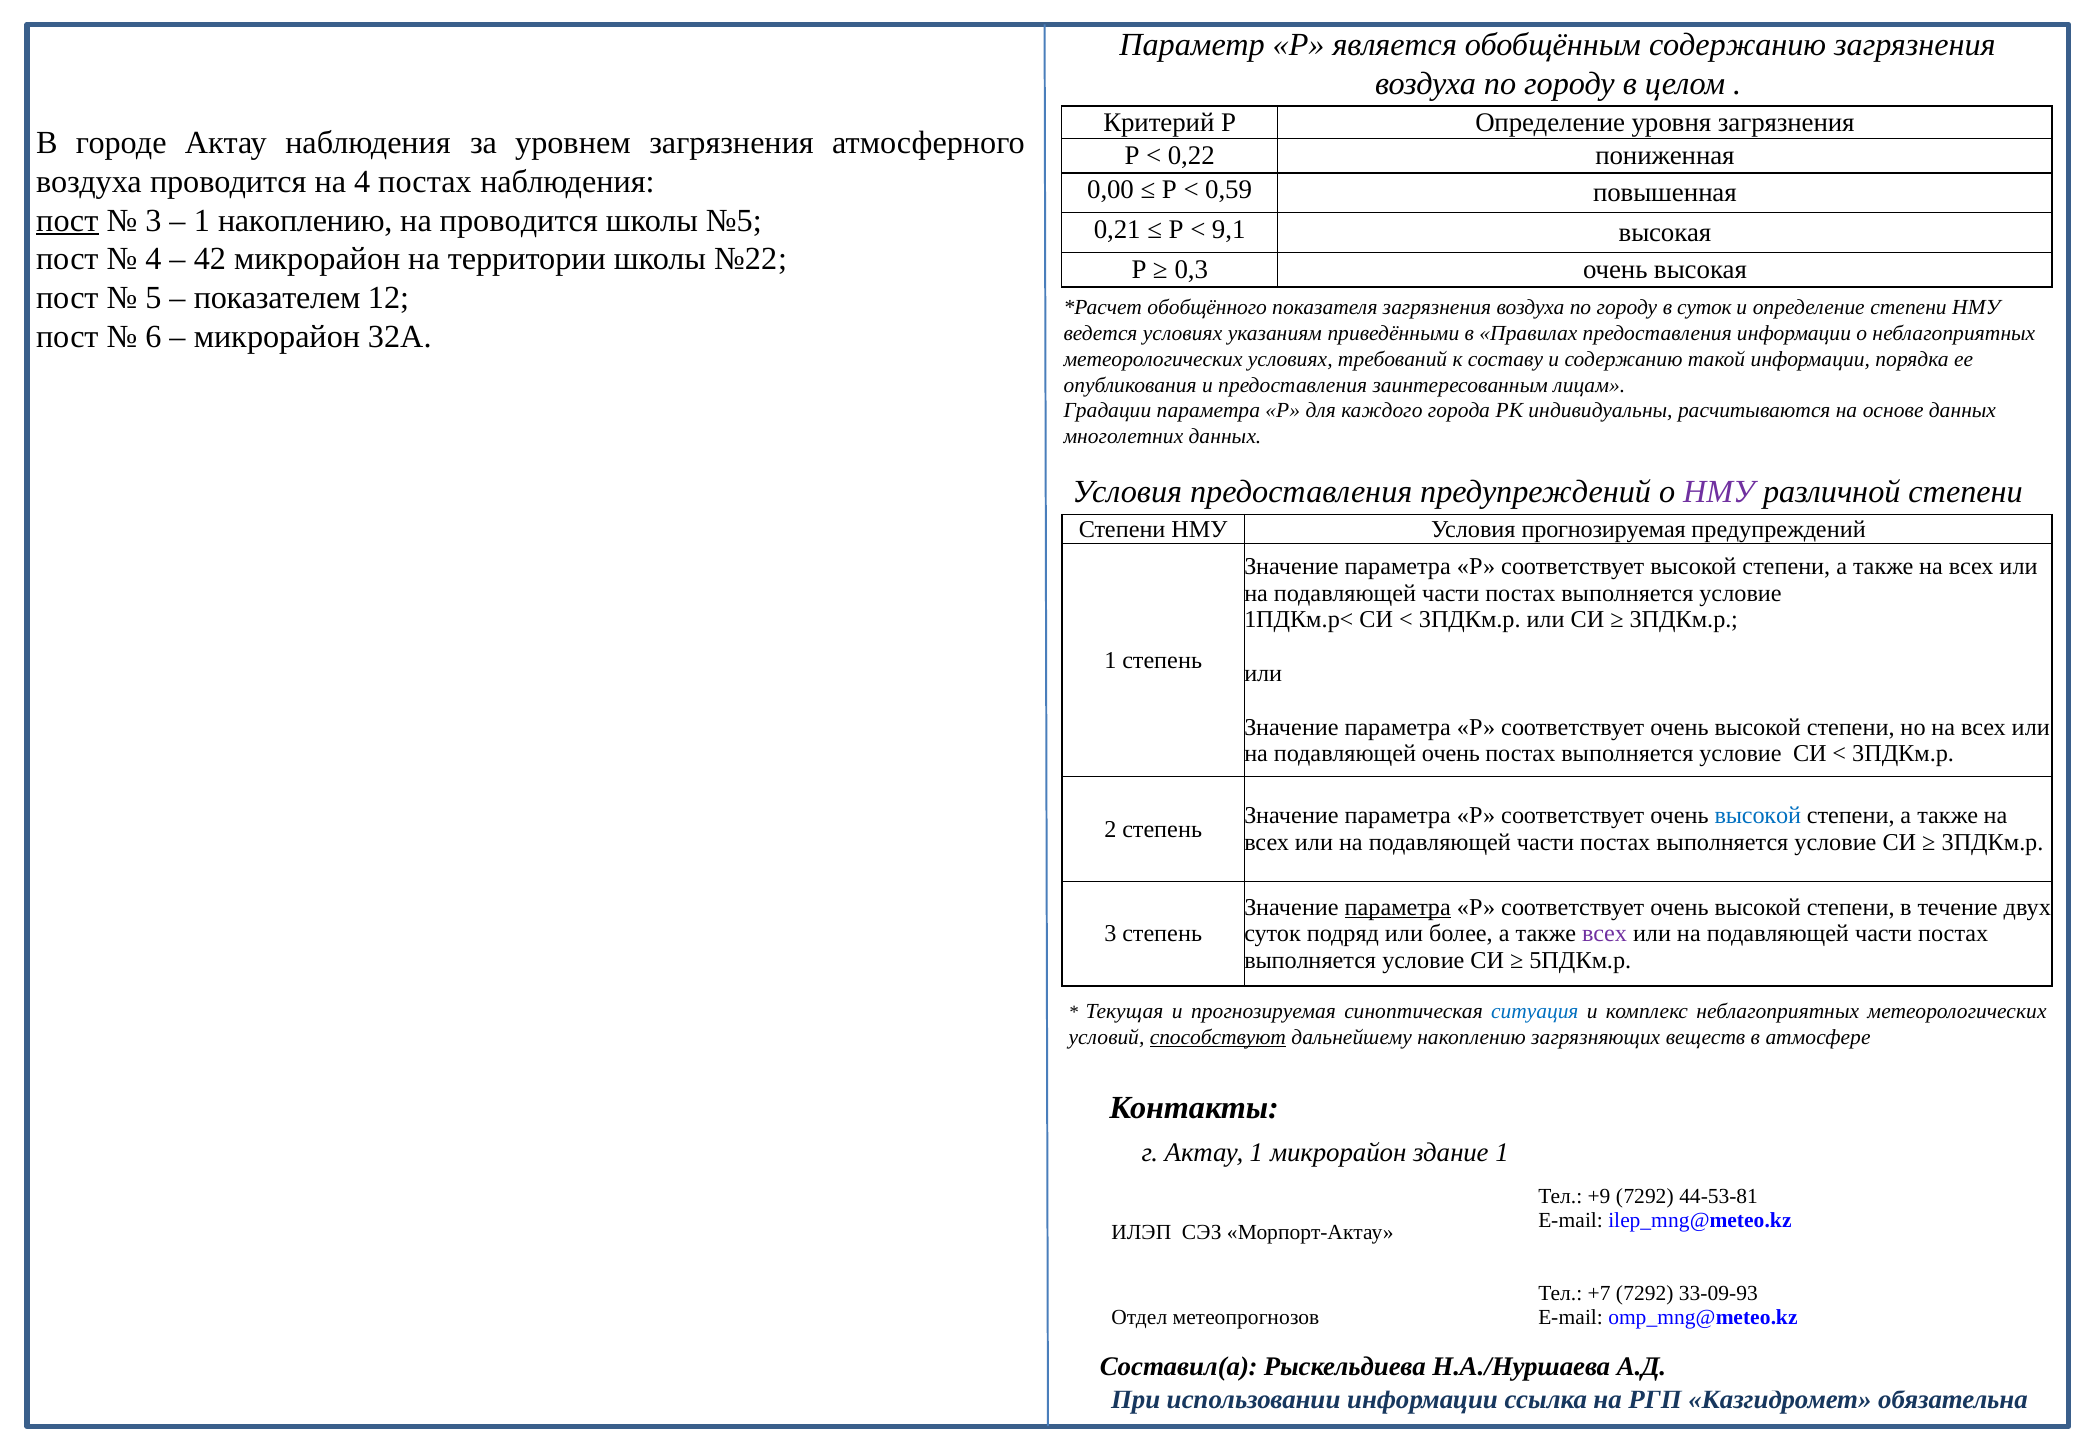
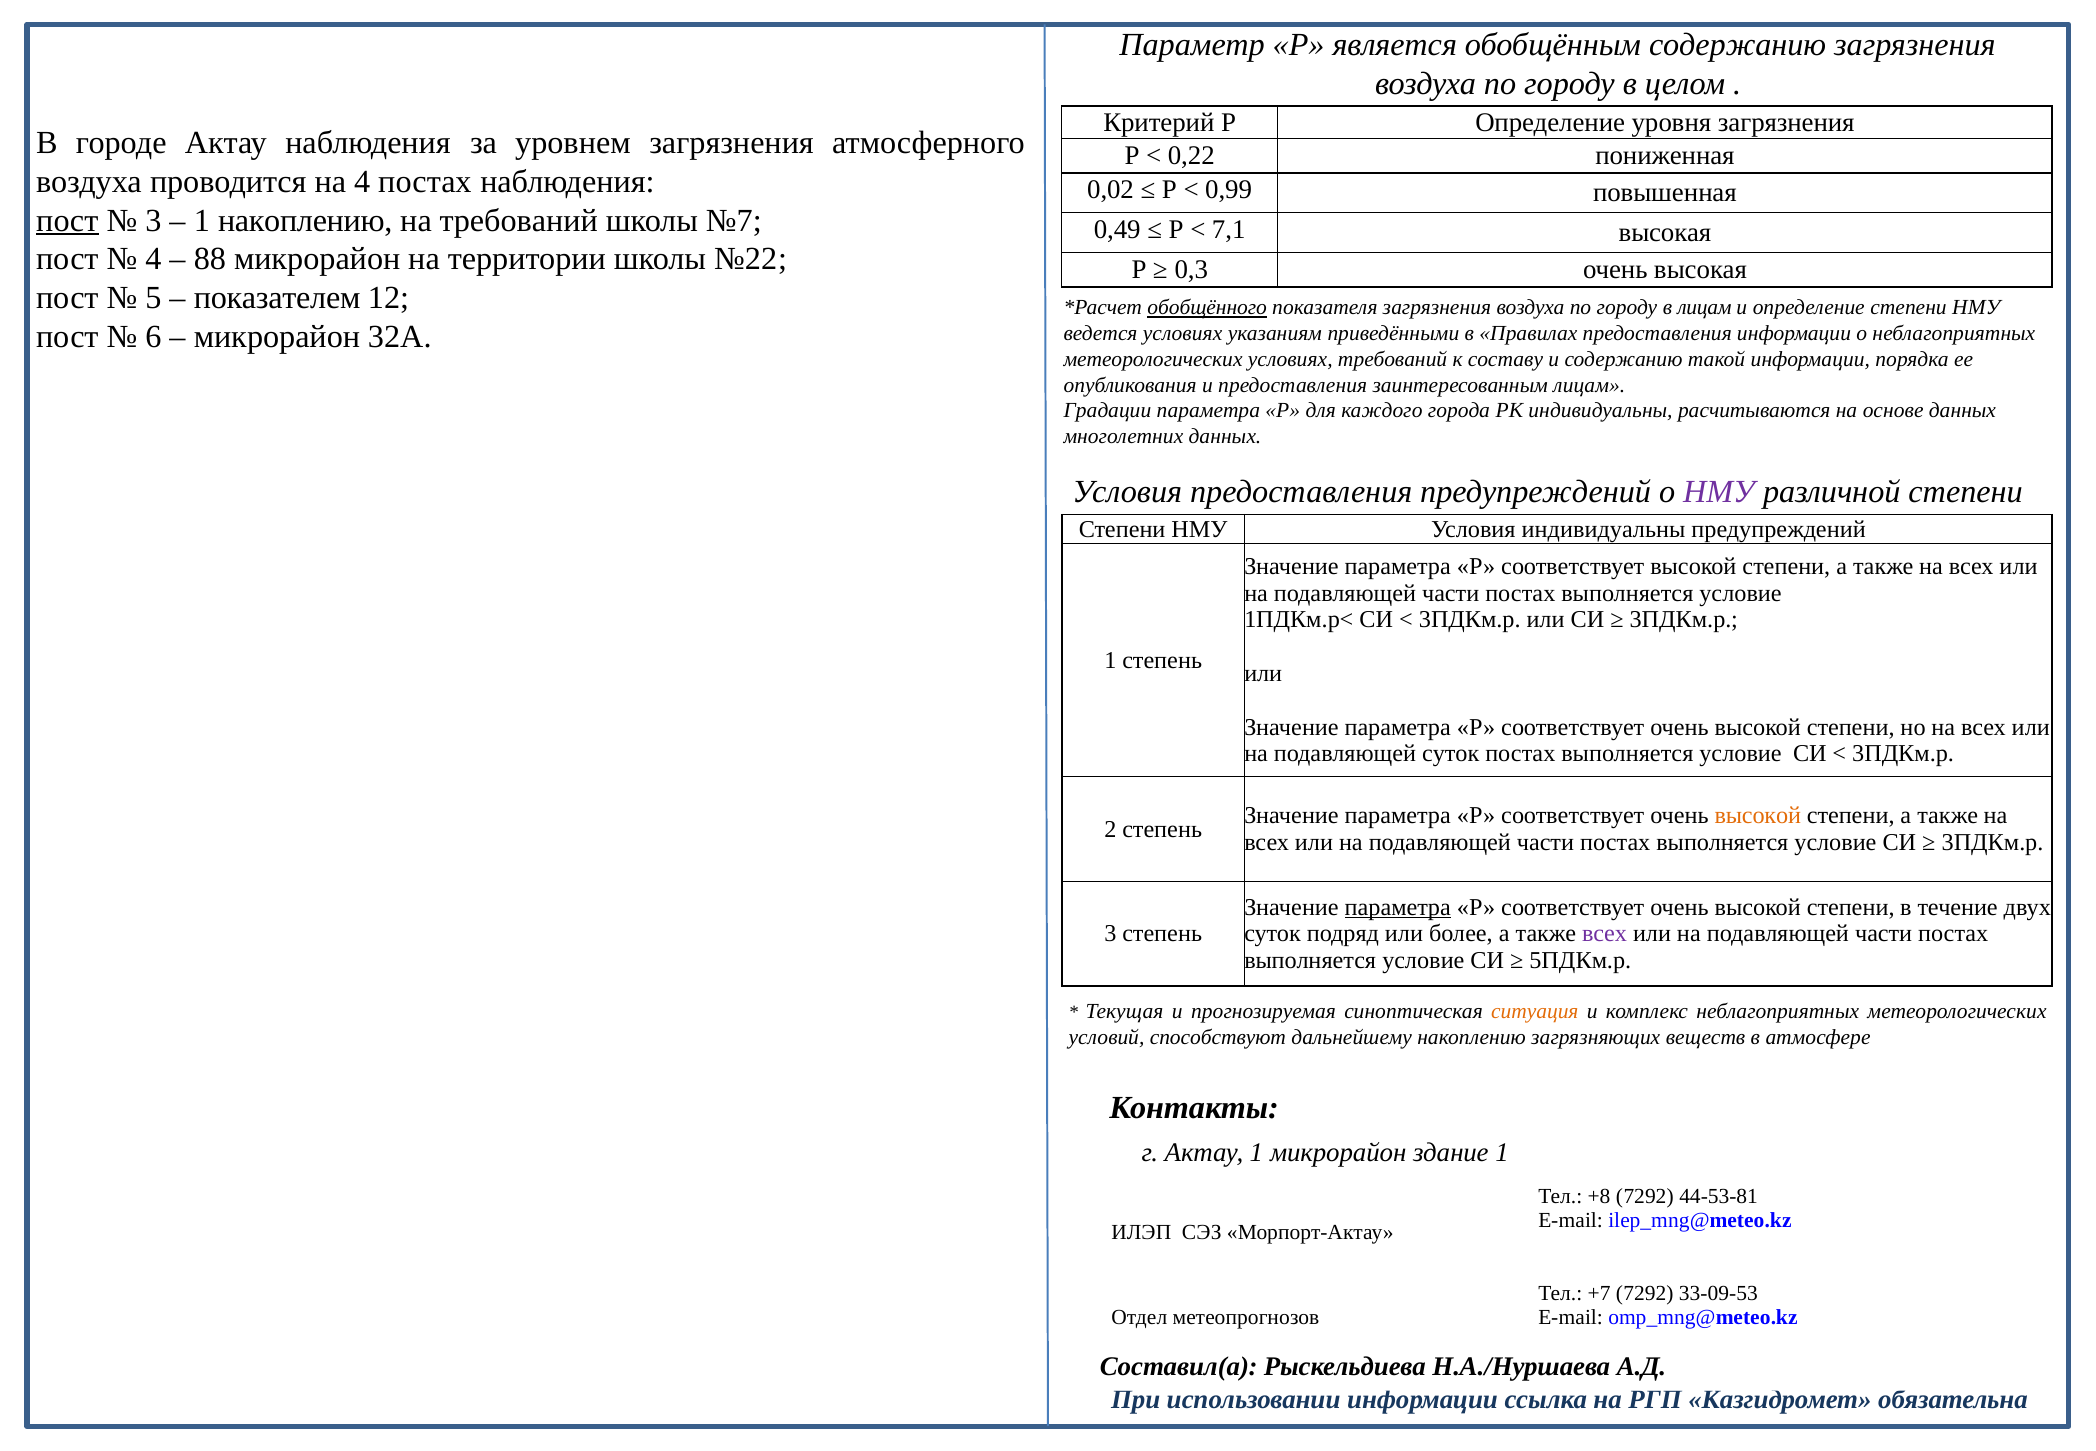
0,00: 0,00 -> 0,02 (1111, 190)
0,59: 0,59 -> 0,99 (1229, 190)
на проводится: проводится -> требований (519, 220)
№5: №5 -> №7 (734, 220)
0,21: 0,21 -> 0,49 (1117, 230)
9,1: 9,1 -> 7,1 (1229, 230)
42: 42 -> 88 (210, 259)
обобщённого underline: none -> present (1207, 308)
в суток: суток -> лицам (1704, 308)
Условия прогнозируемая: прогнозируемая -> индивидуальны (1604, 529)
подавляющей очень: очень -> суток (1451, 754)
высокой colour: blue -> orange (1758, 816)
ситуация colour: blue -> orange (1535, 1012)
способствуют underline: present -> none (1218, 1038)
+9: +9 -> +8 (1599, 1197)
33-09-93: 33-09-93 -> 33-09-53 (1718, 1293)
